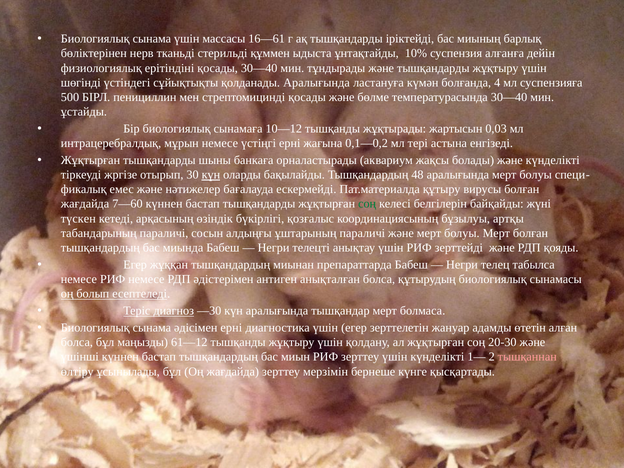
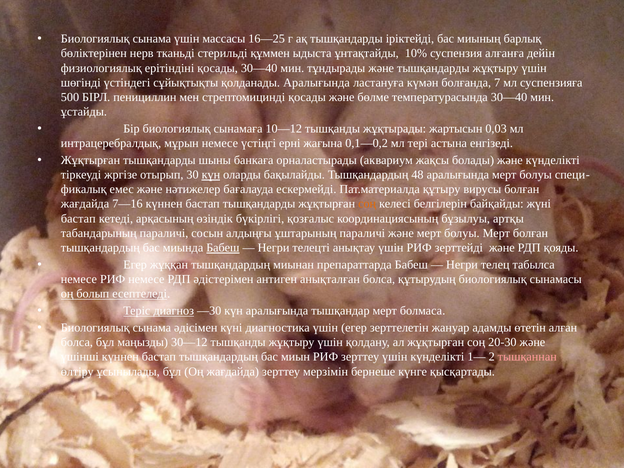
16—61: 16—61 -> 16—25 (267, 39)
4: 4 -> 7 (497, 83)
7—60: 7—60 -> 7—16 (127, 204)
соң colour: green -> orange (367, 204)
түскен: түскен -> бастап (78, 219)
Бабеш underline: none -> present (223, 248)
әдісімен ерні: ерні -> күні (231, 328)
61—12: 61—12 -> 30—12 (189, 342)
